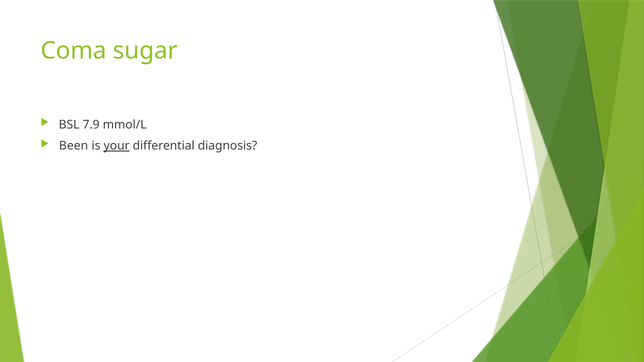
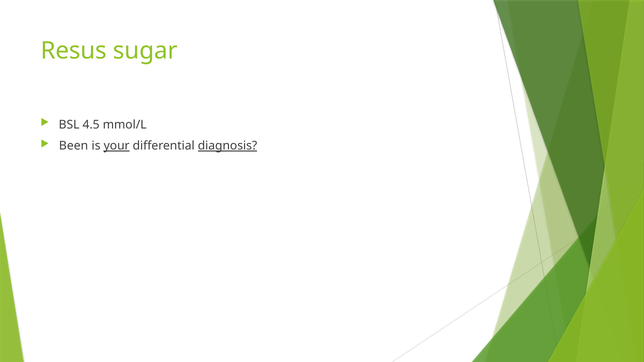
Coma: Coma -> Resus (74, 51)
7.9: 7.9 -> 4.5 (91, 125)
diagnosis underline: none -> present (227, 146)
